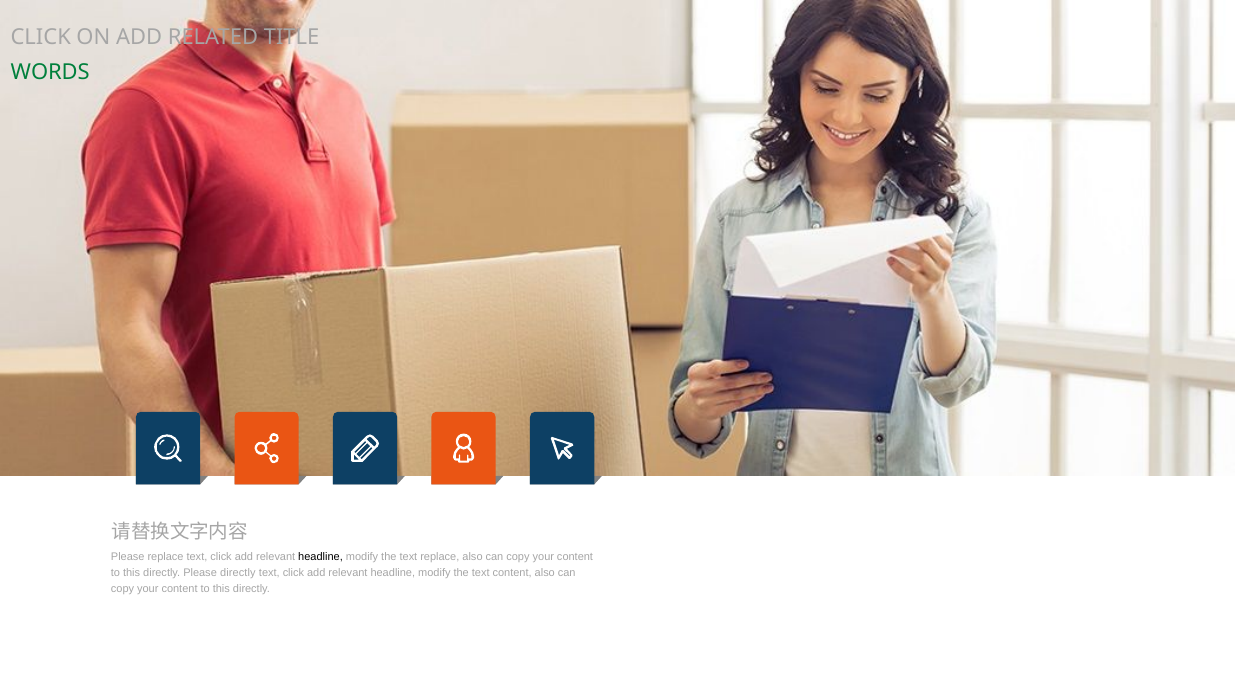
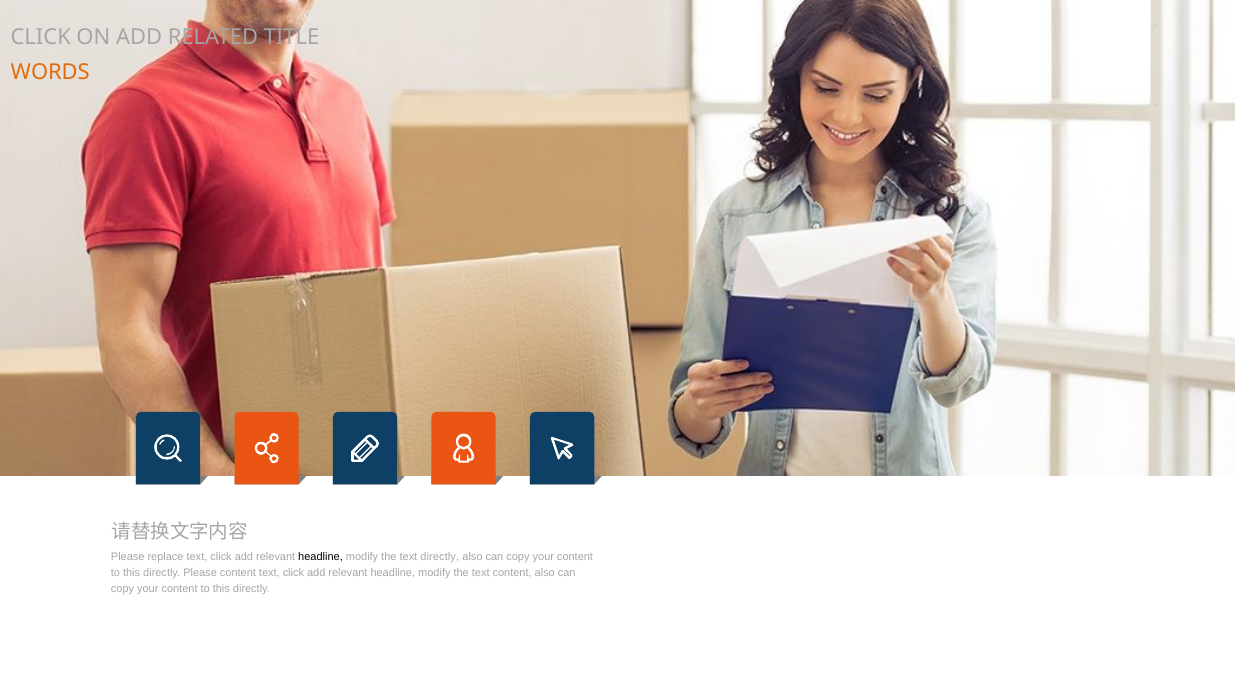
WORDS colour: green -> orange (50, 72)
text replace: replace -> directly (440, 557)
Please directly: directly -> content (238, 573)
